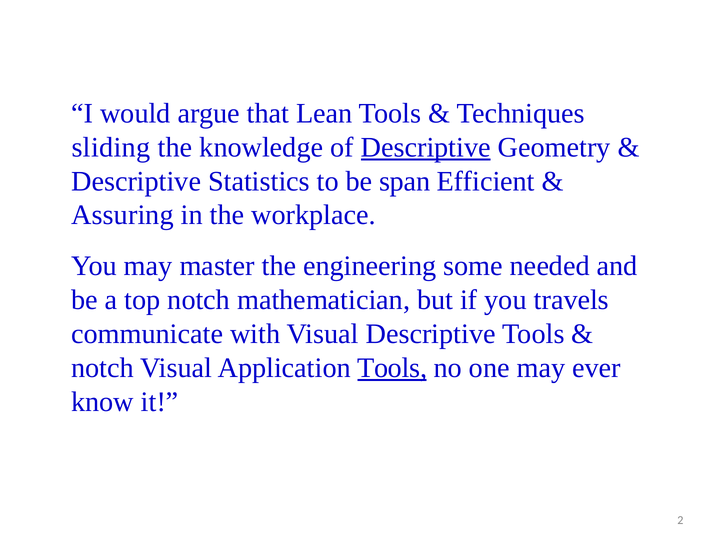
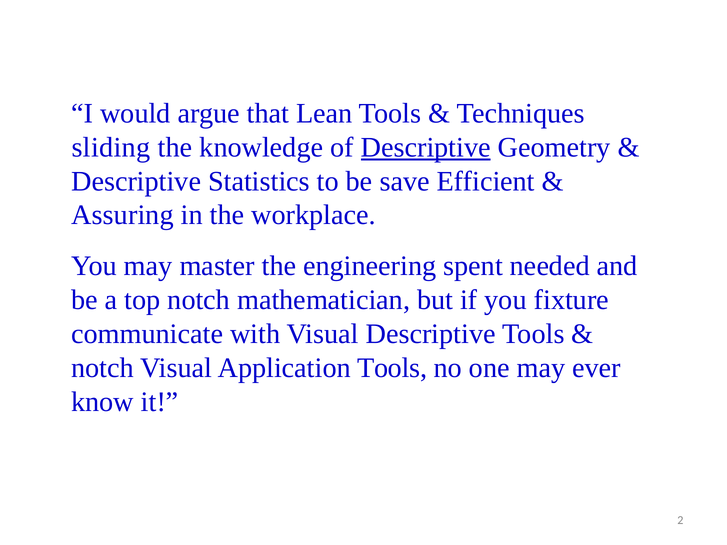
span: span -> save (405, 181)
some: some -> spent (473, 266)
travels: travels -> fixture (571, 300)
Tools underline: present -> none (392, 368)
